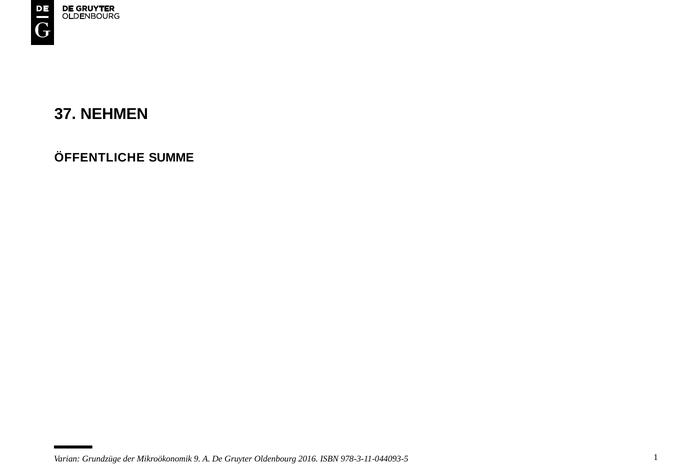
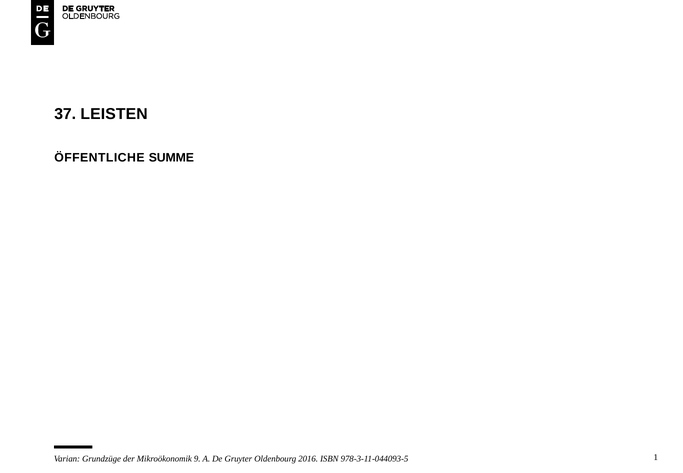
NEHMEN: NEHMEN -> LEISTEN (114, 114)
